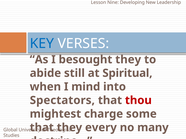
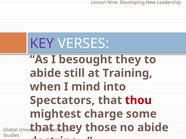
KEY colour: blue -> purple (42, 44)
Spiritual: Spiritual -> Training (127, 73)
every: every -> those (101, 128)
no many: many -> abide (153, 128)
